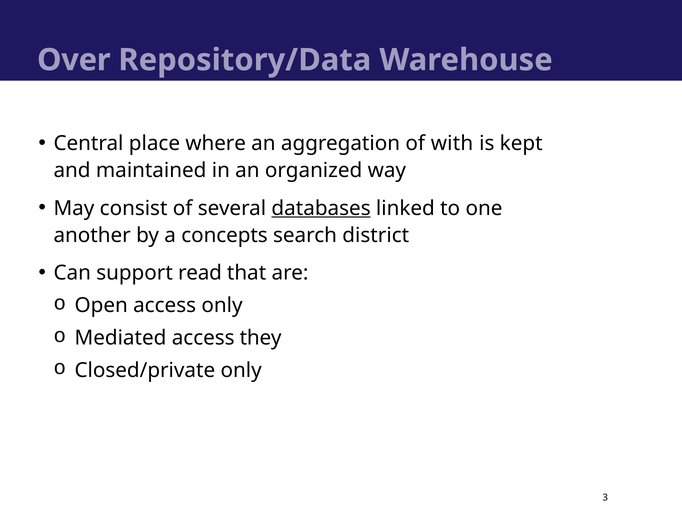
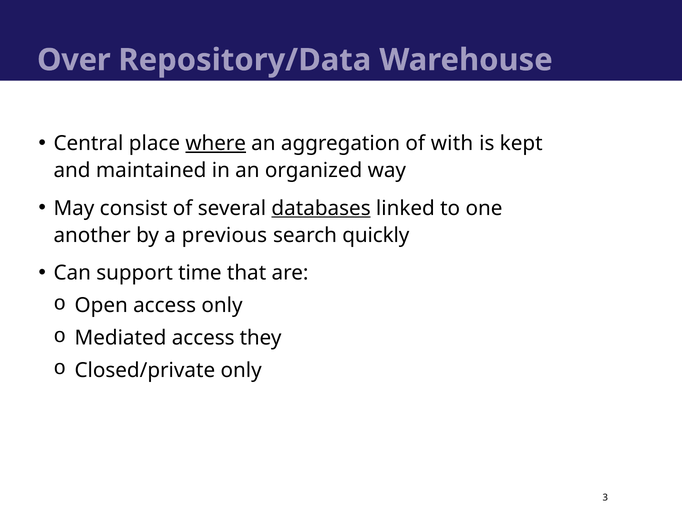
where underline: none -> present (216, 143)
concepts: concepts -> previous (224, 235)
district: district -> quickly (376, 235)
read: read -> time (200, 273)
